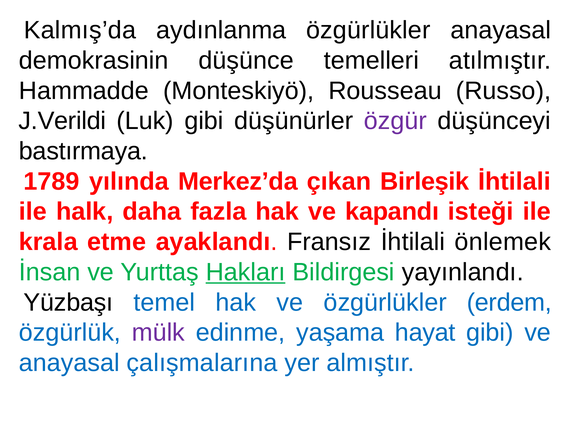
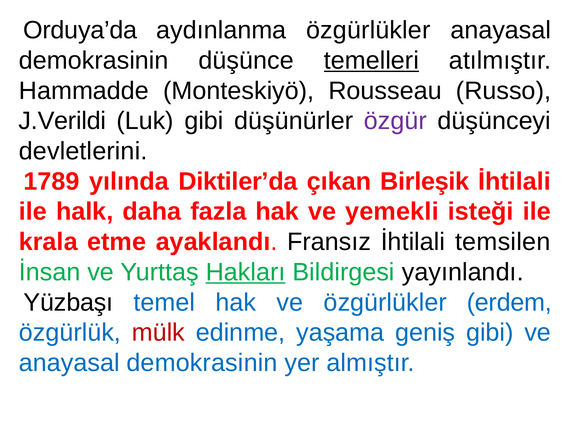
Kalmış’da: Kalmış’da -> Orduya’da (80, 30)
temelleri underline: none -> present (371, 60)
bastırmaya: bastırmaya -> devletlerini (83, 151)
Merkez’da: Merkez’da -> Diktiler’da (238, 181)
kapandı: kapandı -> yemekli (392, 211)
önlemek: önlemek -> temsilen (503, 242)
mülk colour: purple -> red (158, 332)
hayat: hayat -> geniş (425, 332)
çalışmalarına: çalışmalarına -> demokrasinin (202, 362)
